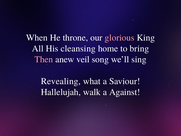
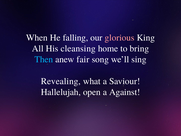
throne: throne -> falling (75, 38)
Then colour: pink -> light blue (44, 59)
veil: veil -> fair (83, 59)
walk: walk -> open (92, 92)
